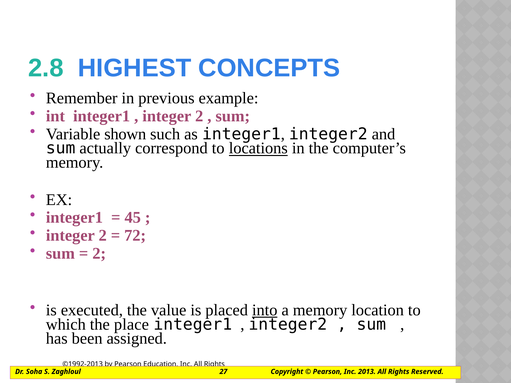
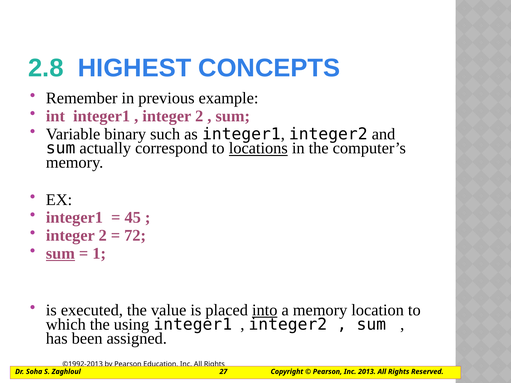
shown: shown -> binary (125, 134)
sum underline: none -> present (60, 254)
2: 2 -> 1 (99, 254)
place: place -> using (132, 325)
